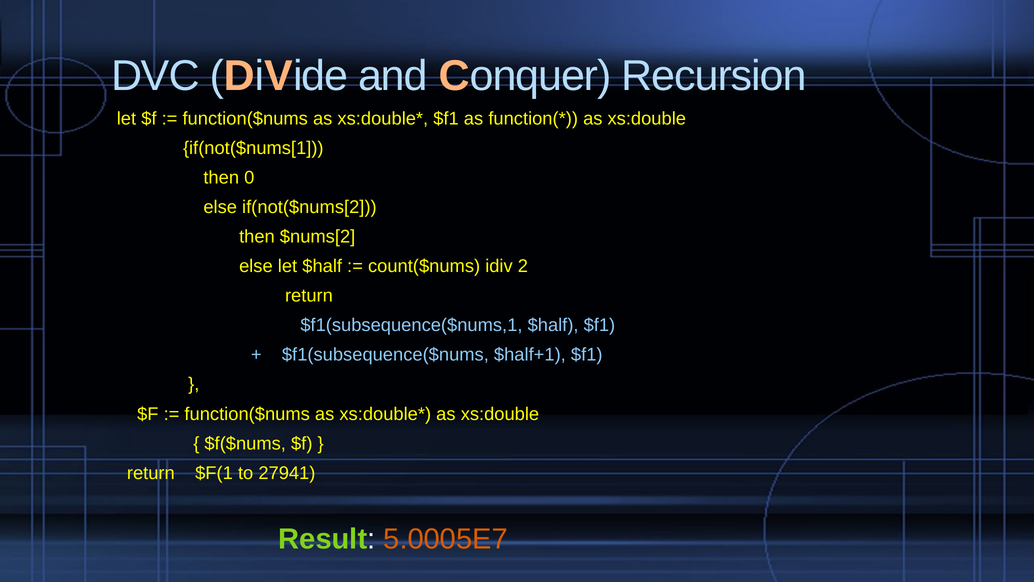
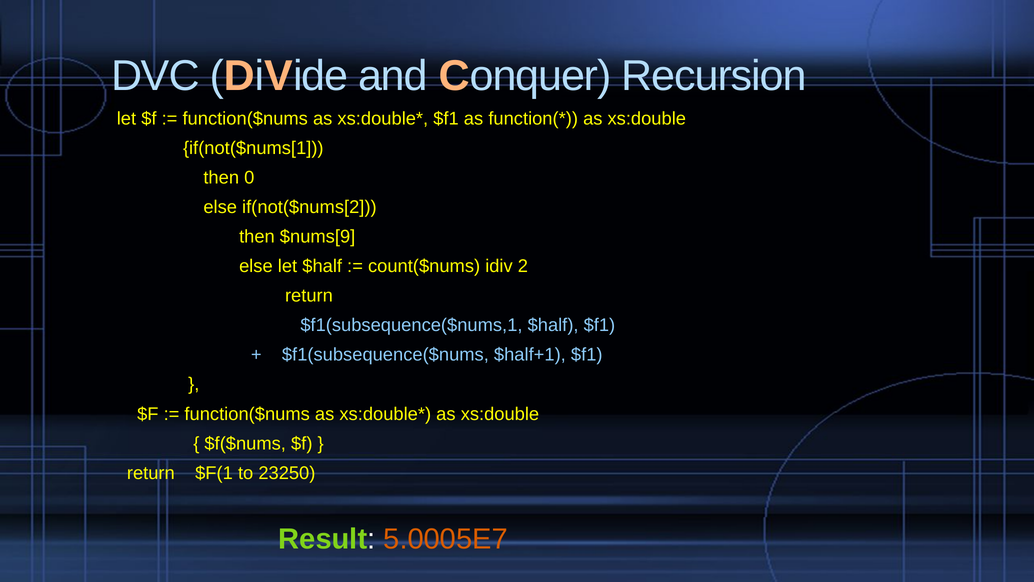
$nums[2: $nums[2 -> $nums[9 (318, 237)
27941: 27941 -> 23250 (287, 473)
